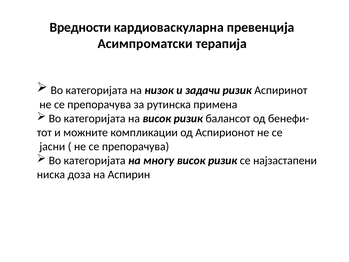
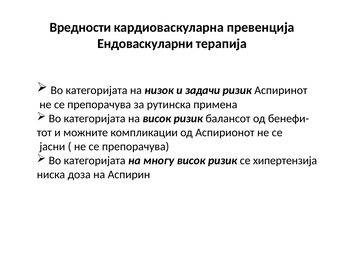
Асимпроматски: Асимпроматски -> Ендоваскуларни (145, 44)
најзастапени: најзастапени -> хипертензија (285, 160)
